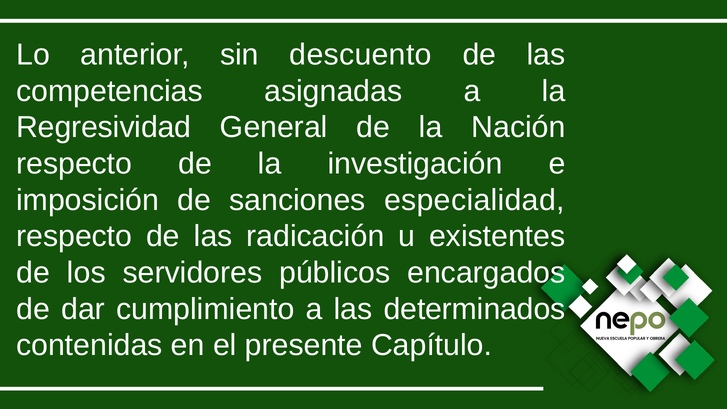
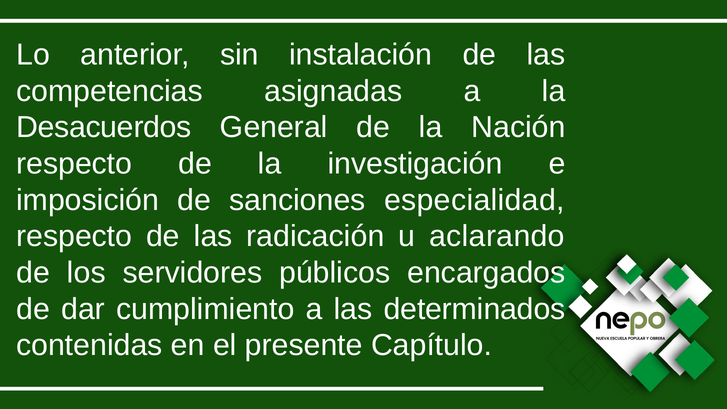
descuento: descuento -> instalación (361, 55)
Regresividad: Regresividad -> Desacuerdos (104, 127)
existentes: existentes -> aclarando (497, 236)
